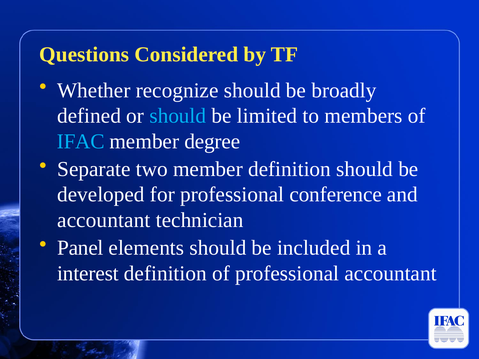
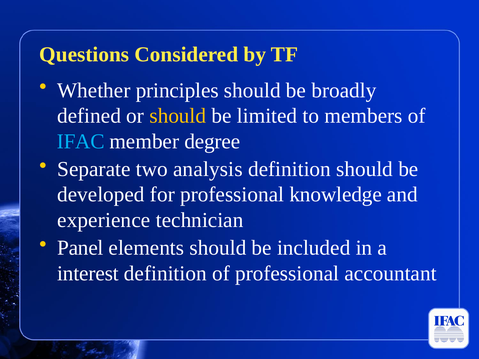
recognize: recognize -> principles (177, 90)
should colour: light blue -> yellow (178, 116)
two member: member -> analysis (208, 169)
conference: conference -> knowledge (336, 195)
accountant: accountant -> experience (104, 220)
